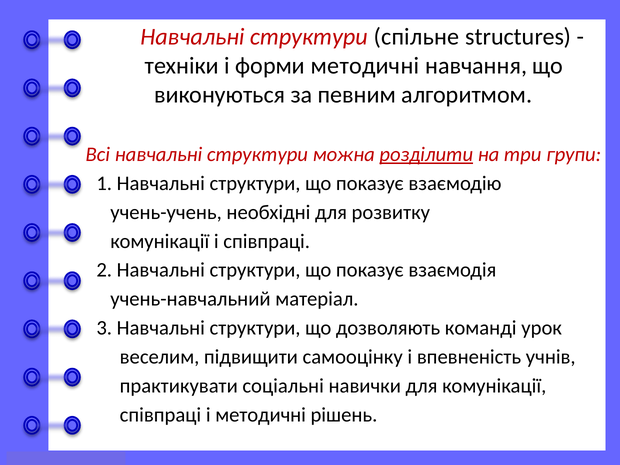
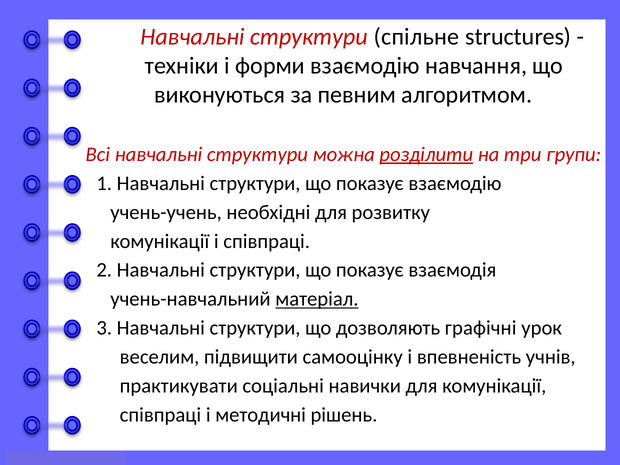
форми методичні: методичні -> взаємодію (365, 66)
матеріал underline: none -> present (317, 299)
команді: команді -> графічні (481, 328)
